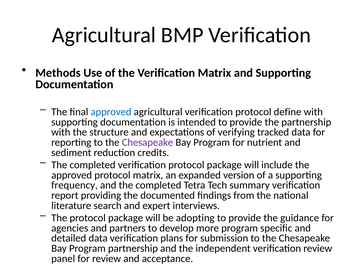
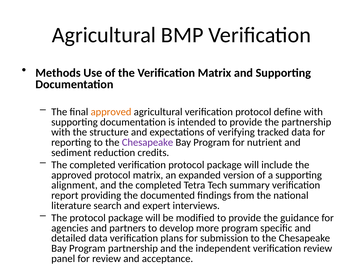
approved colour: blue -> orange (111, 112)
frequency: frequency -> alignment (74, 185)
adopting: adopting -> modified (195, 218)
